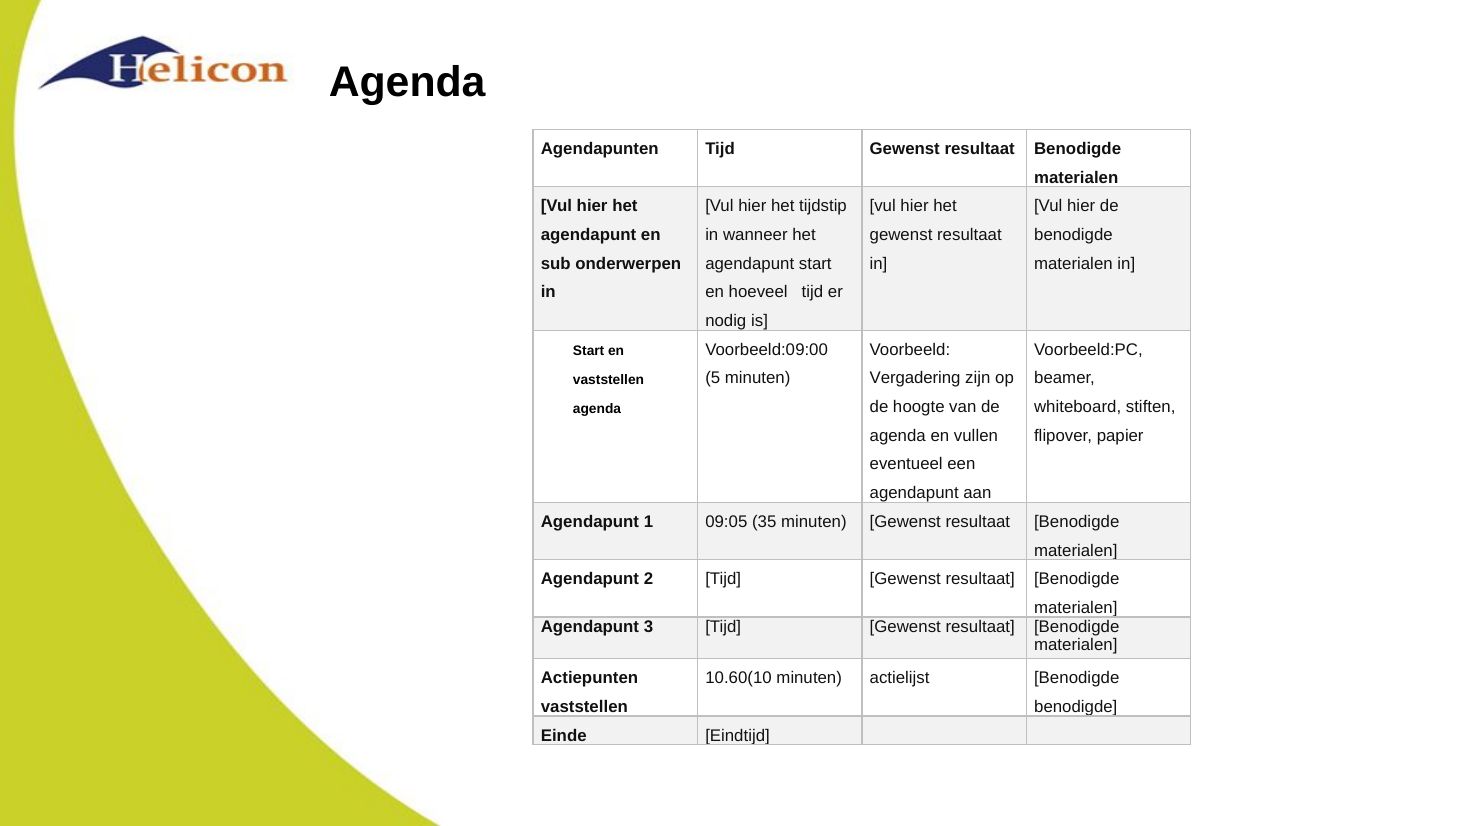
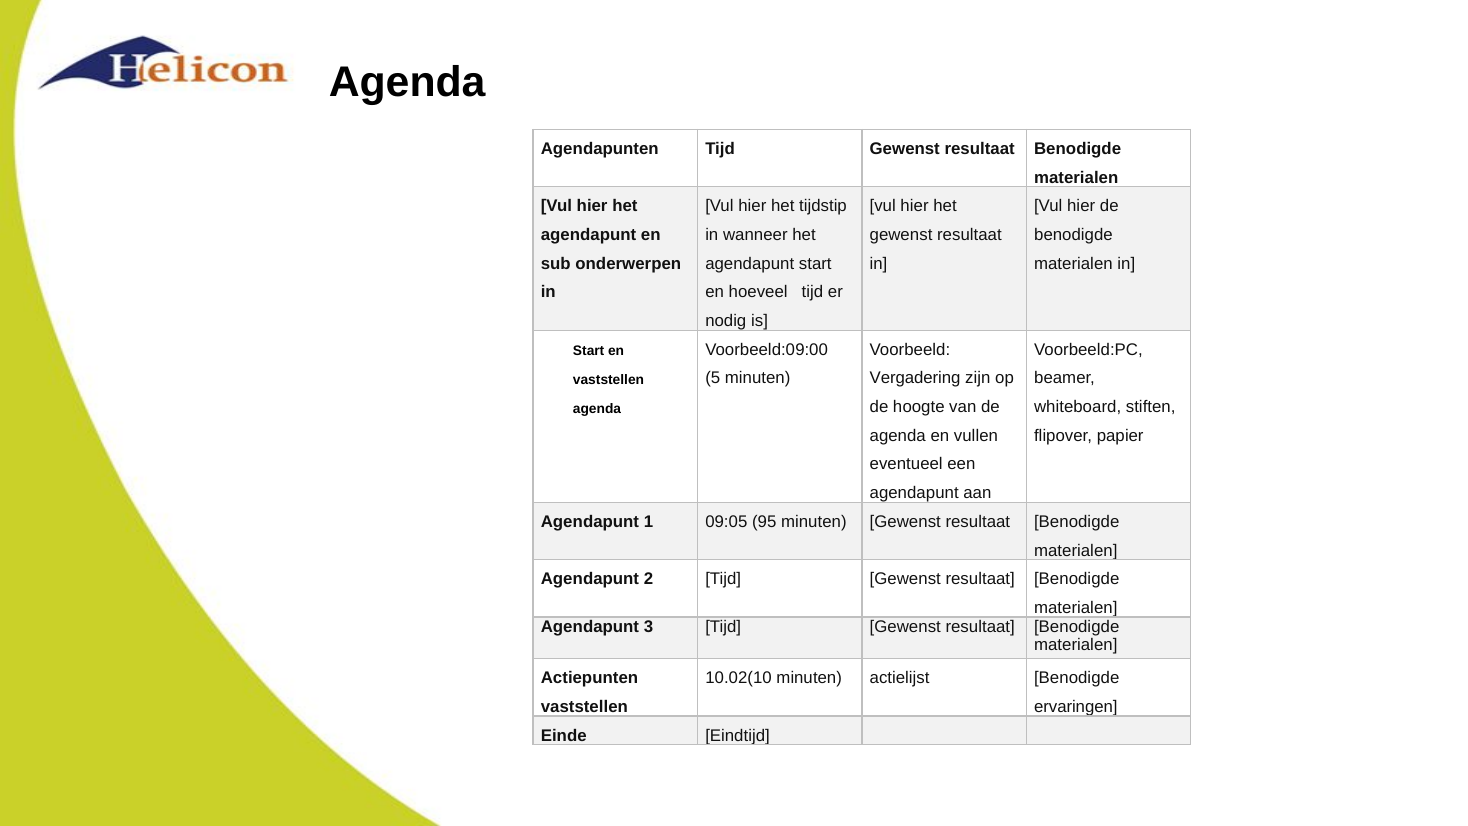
35: 35 -> 95 (764, 522)
10.60(10: 10.60(10 -> 10.02(10 (739, 678)
benodigde: benodigde -> ervaringen (1076, 707)
